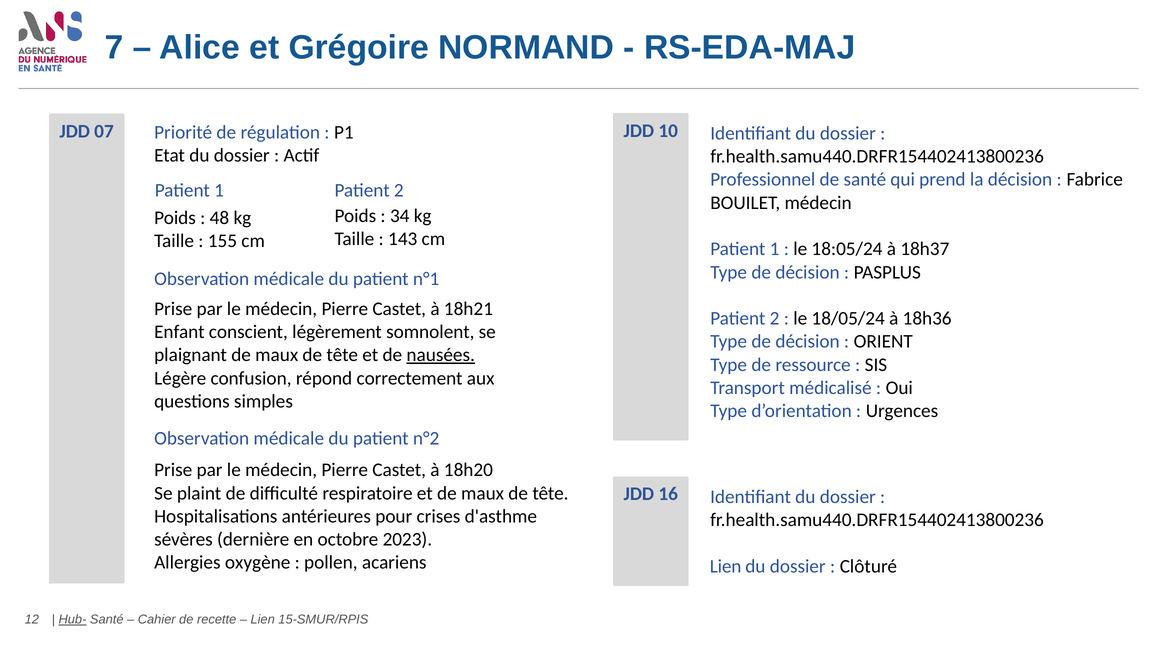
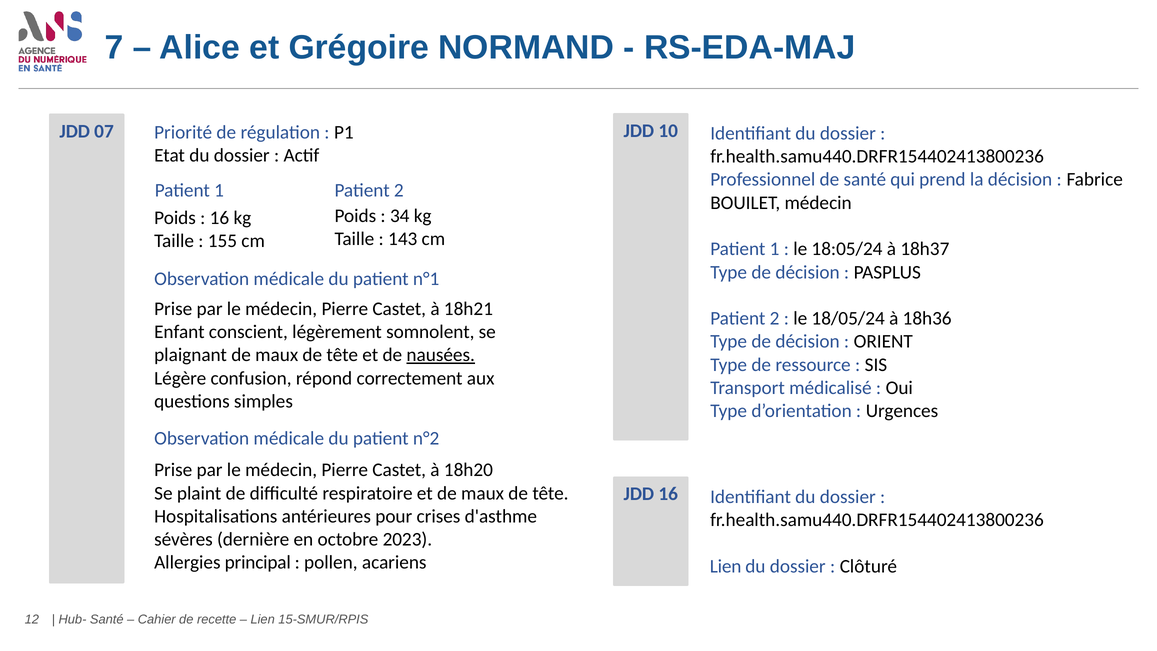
48: 48 -> 16 (219, 218)
oxygène: oxygène -> principal (258, 562)
Hub- underline: present -> none (72, 619)
